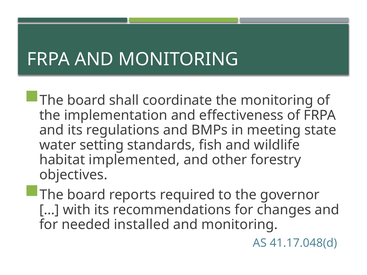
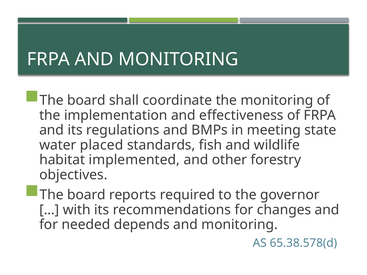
setting: setting -> placed (102, 145)
installed: installed -> depends (142, 225)
41.17.048(d: 41.17.048(d -> 65.38.578(d (303, 243)
